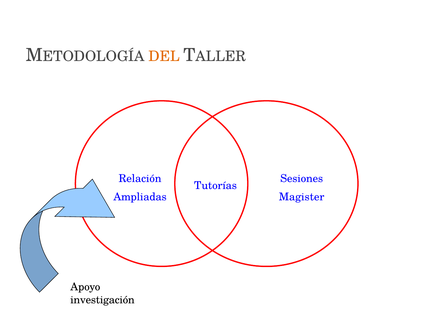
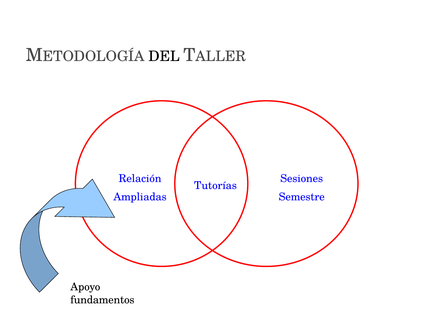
DEL colour: orange -> black (164, 56)
Magister: Magister -> Semestre (302, 196)
investigación: investigación -> fundamentos (102, 299)
